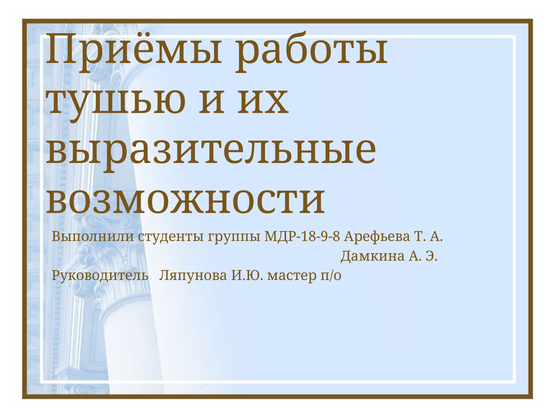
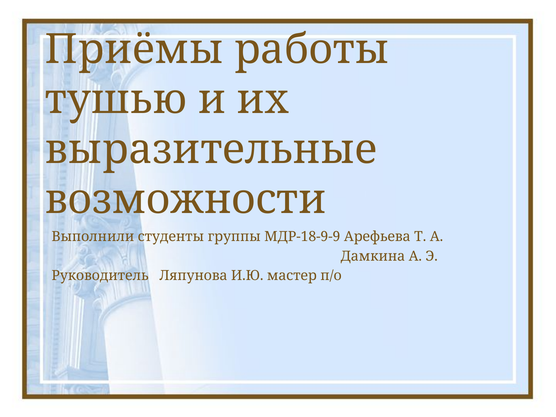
МДР-18-9-8: МДР-18-9-8 -> МДР-18-9-9 (302, 237)
